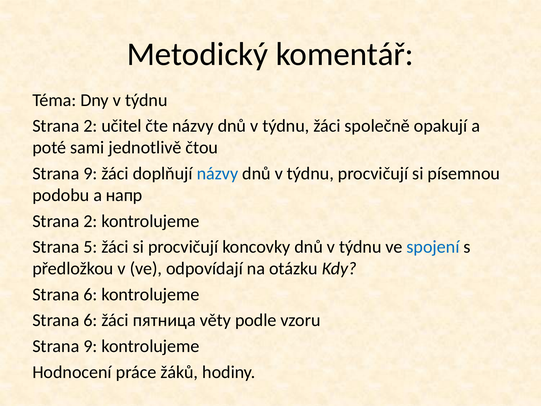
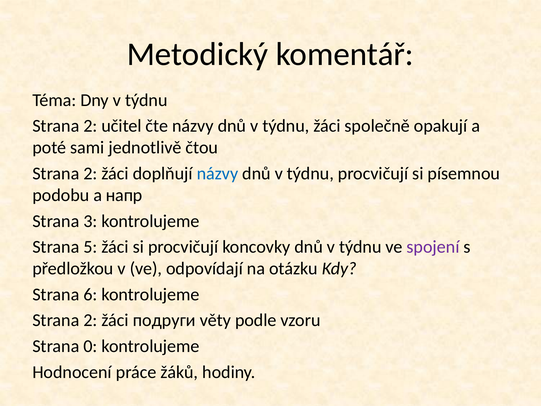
9: 9 -> 2 (90, 173)
2: 2 -> 3 (90, 221)
spojení colour: blue -> purple (433, 247)
6: 6 -> 2 (90, 320)
пятница: пятница -> подруги (164, 320)
9: 9 -> 0 (90, 346)
